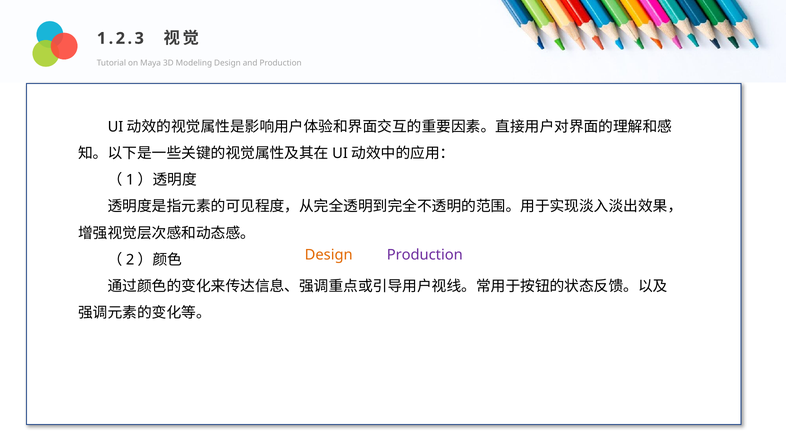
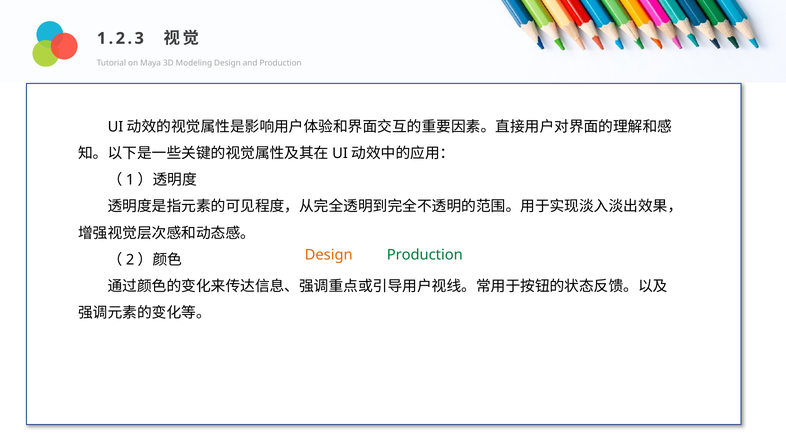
Production colour: purple -> green (425, 255)
